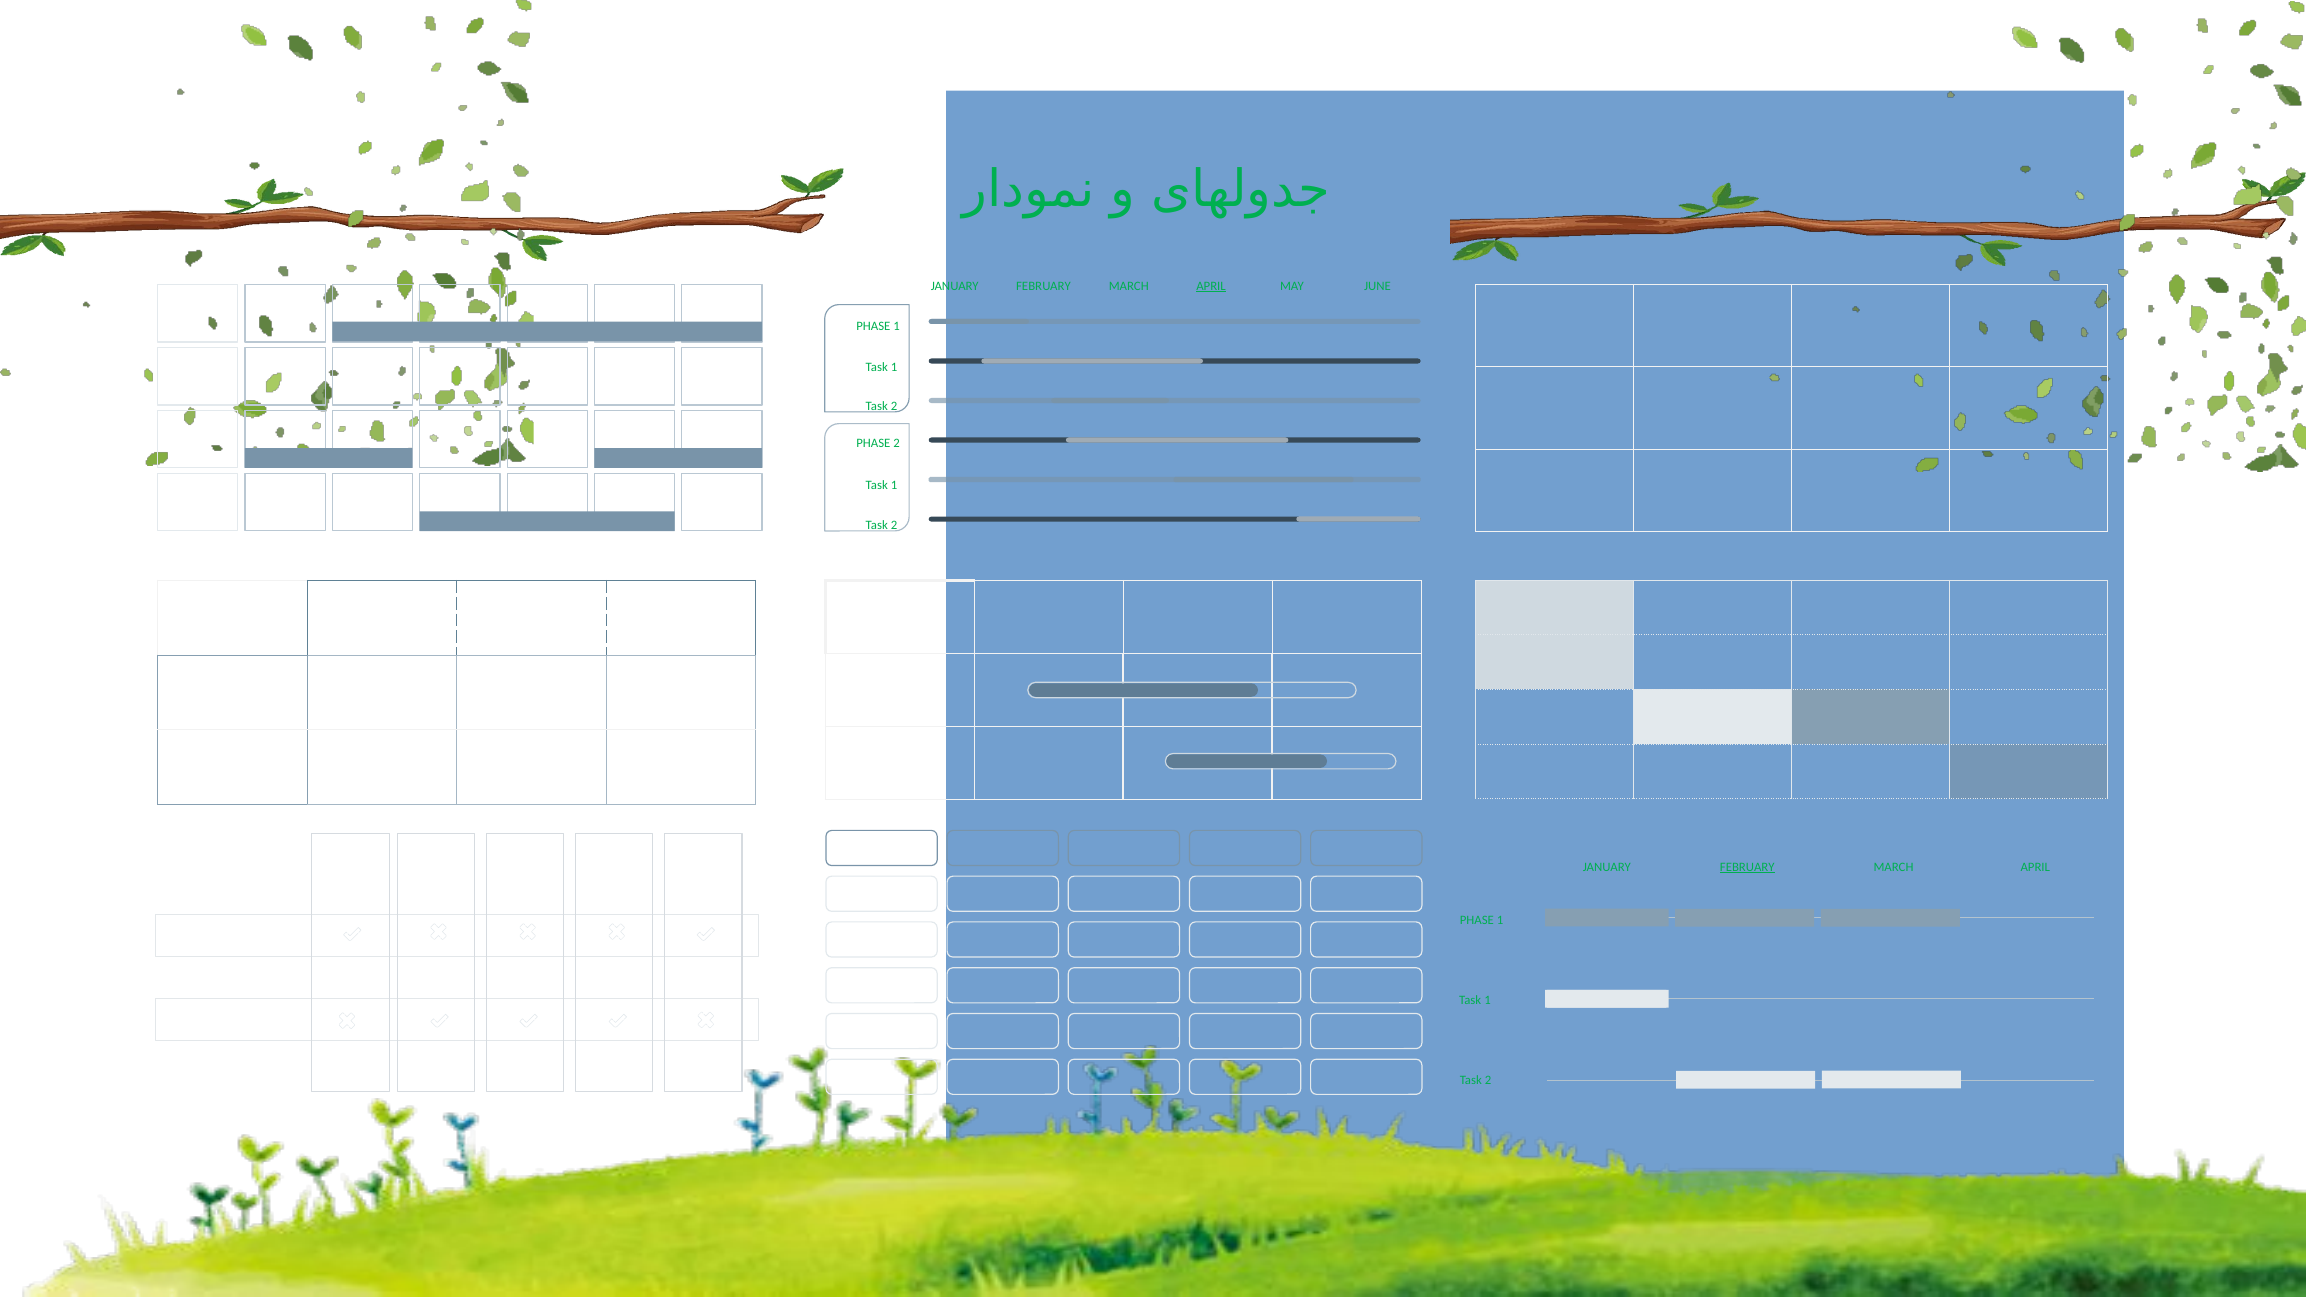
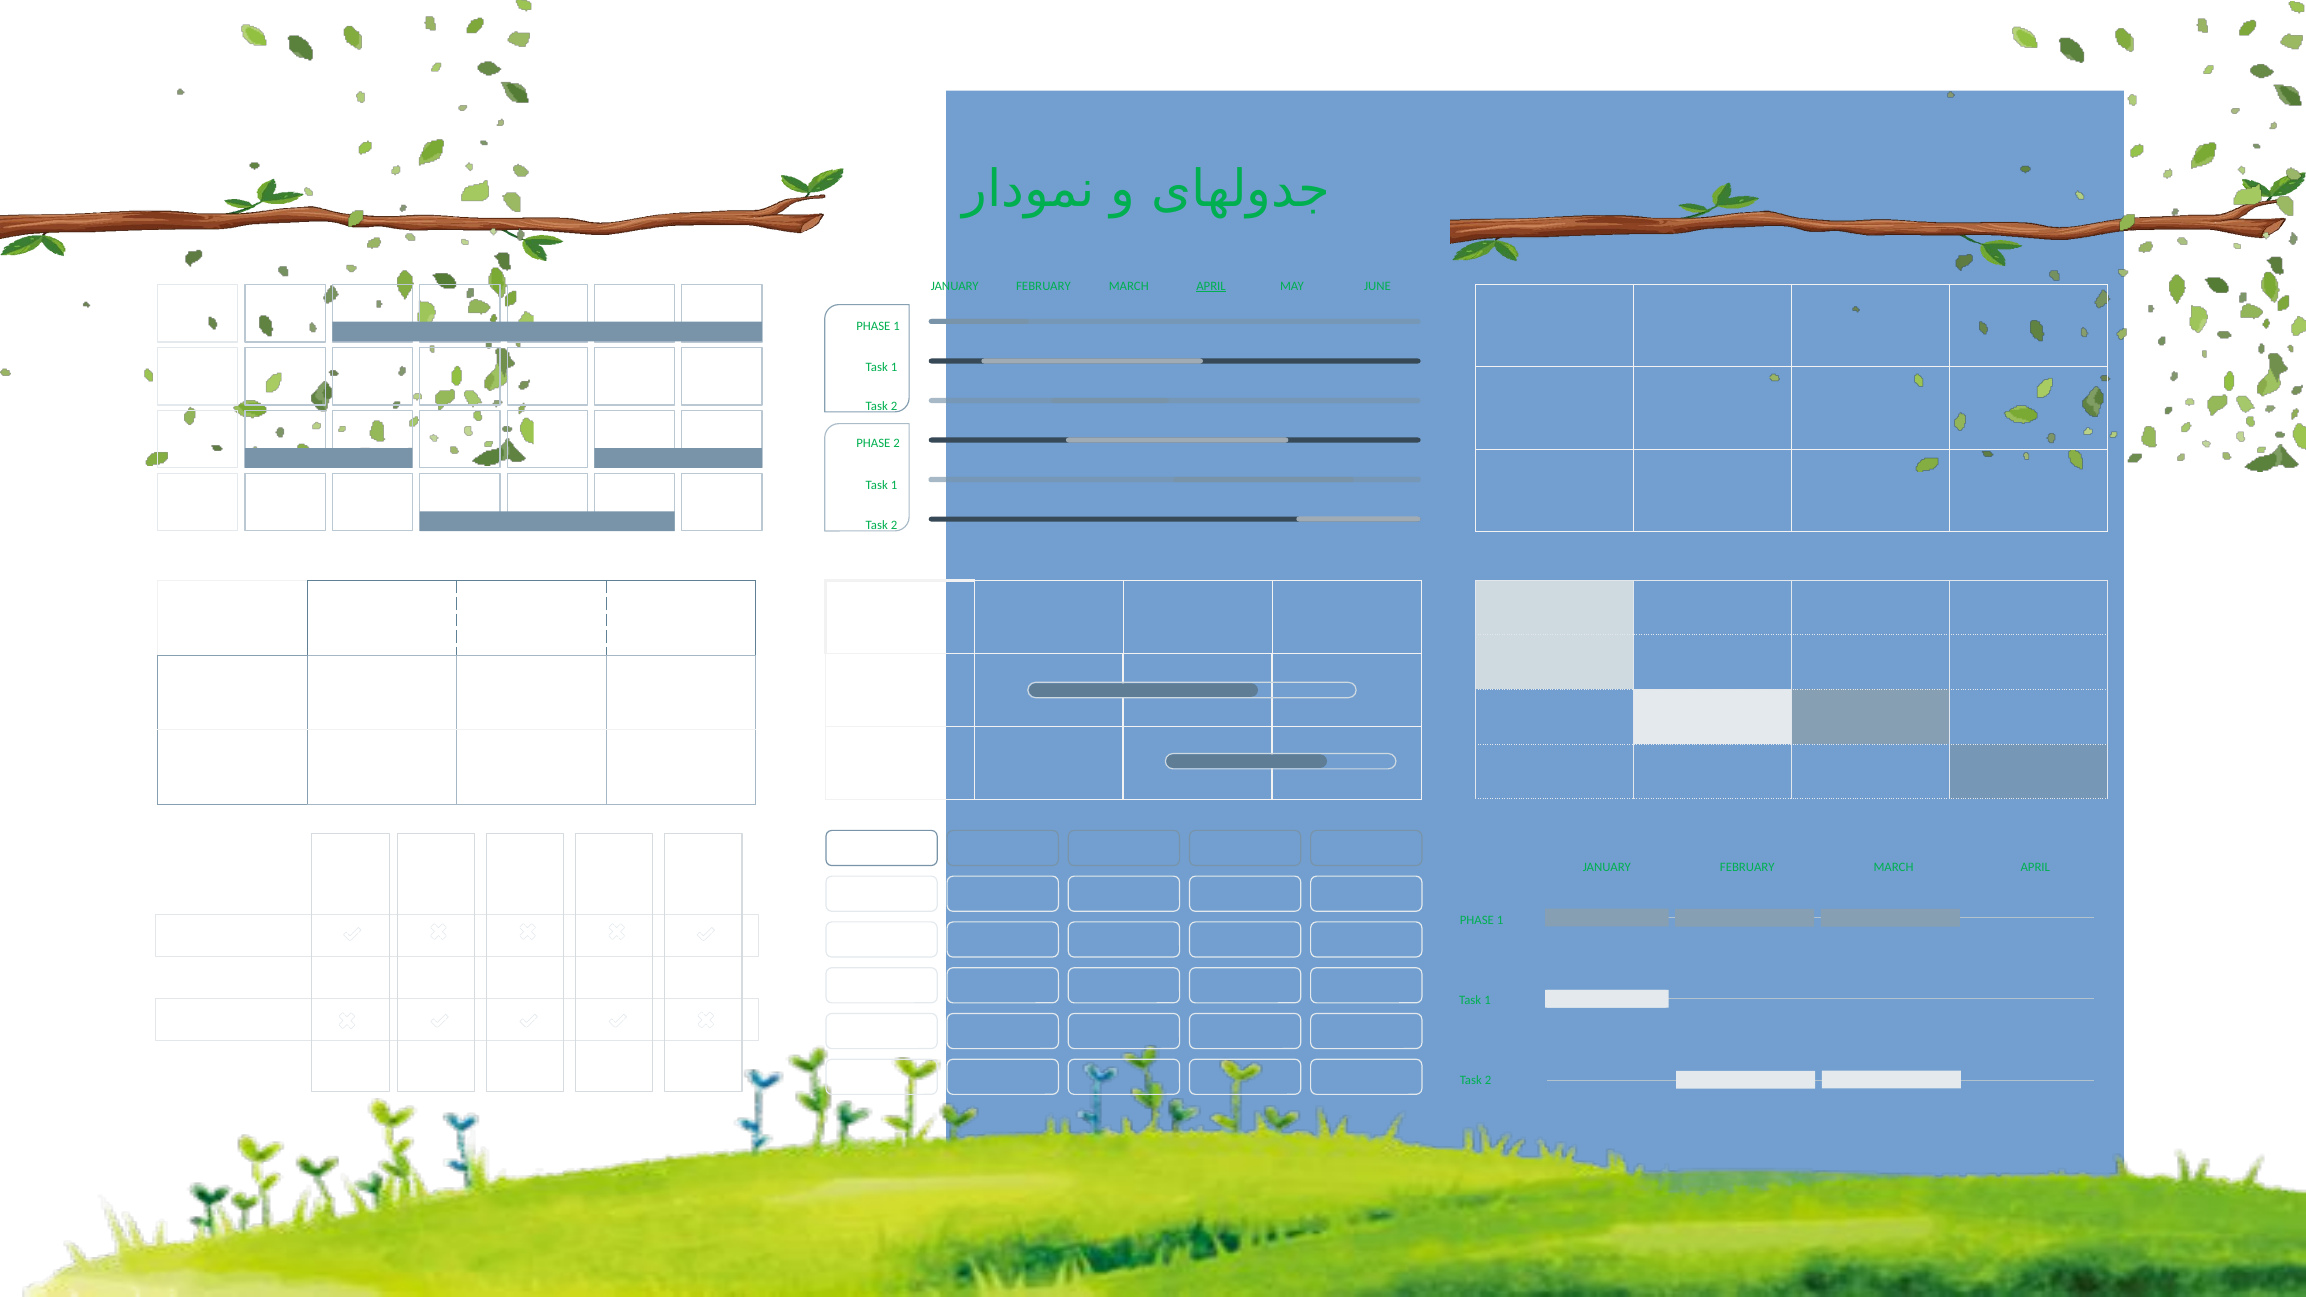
FEBRUARY underline: present -> none (1747, 867)
